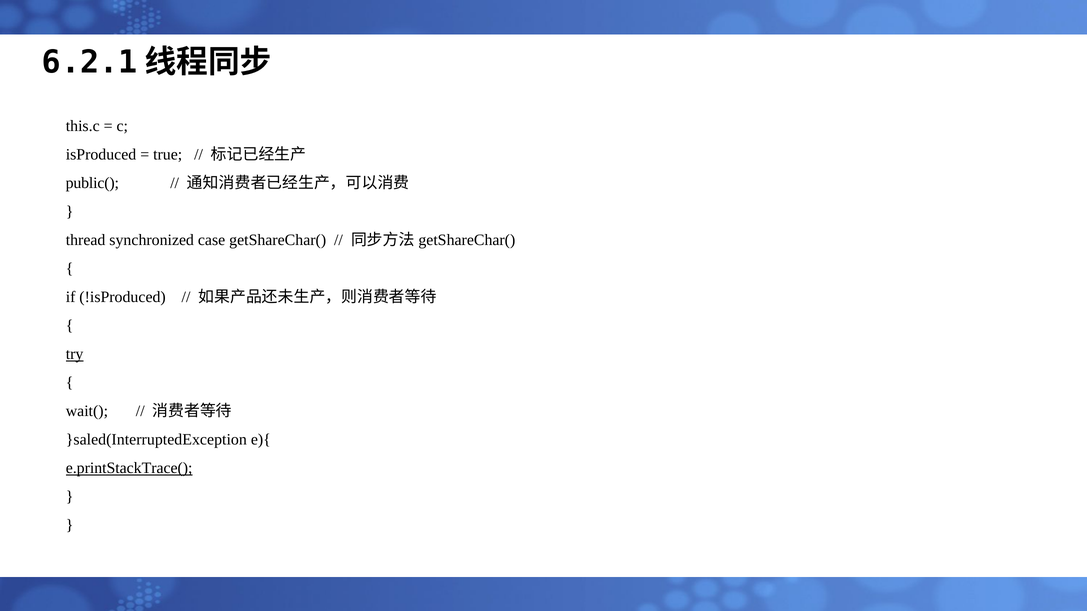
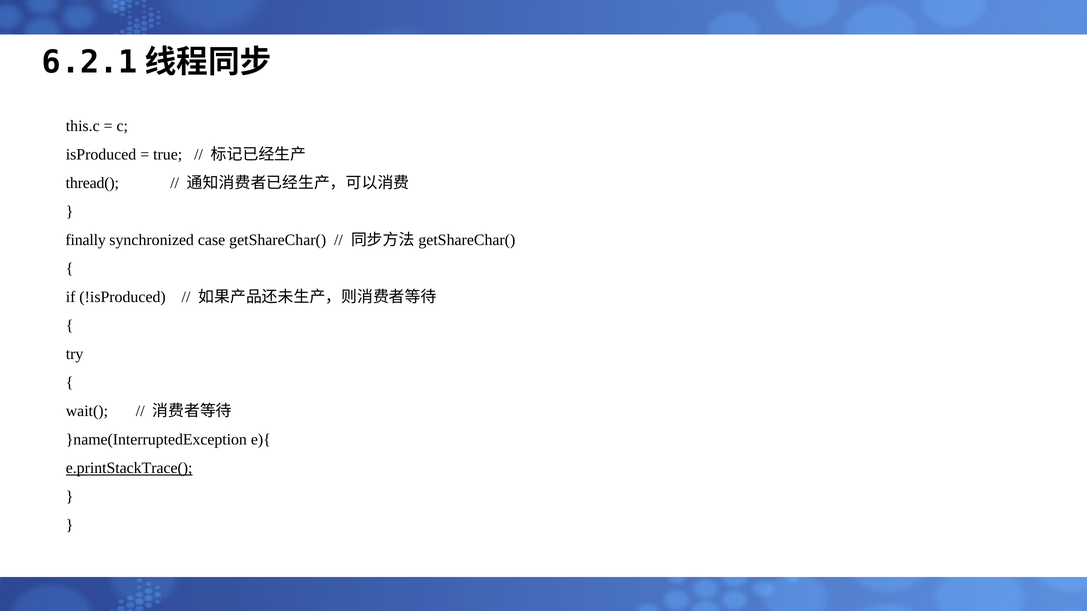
public(: public( -> thread( (92, 183)
thread: thread -> finally (86, 240)
try underline: present -> none (75, 354)
}saled(InterruptedException: }saled(InterruptedException -> }name(InterruptedException (156, 440)
